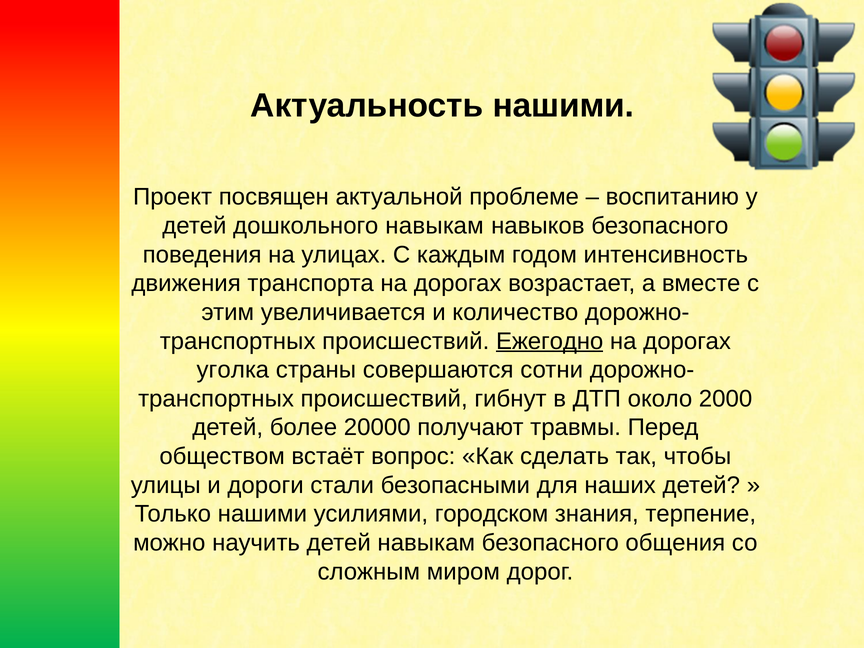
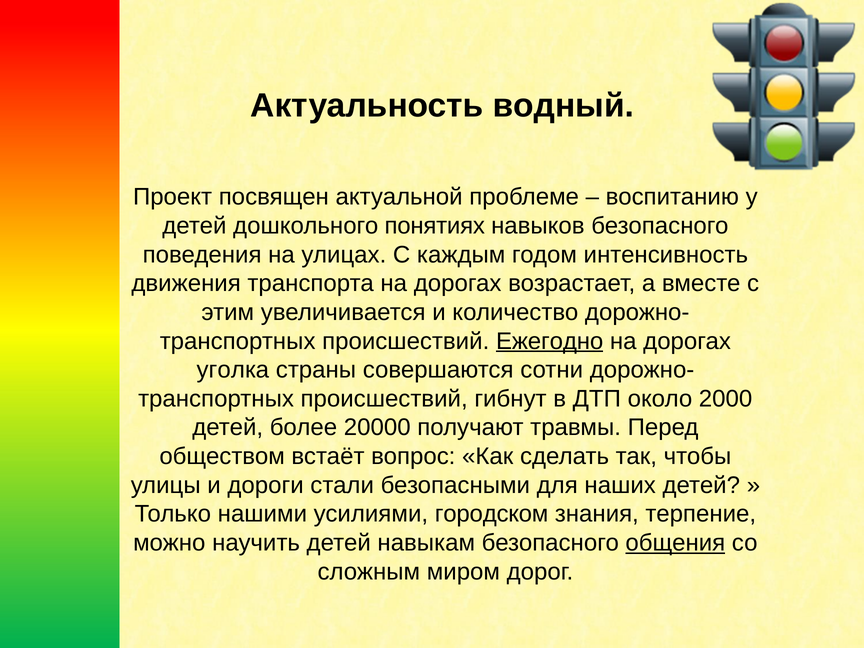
Актуальность нашими: нашими -> водный (563, 106)
дошкольного навыкам: навыкам -> понятиях (435, 226)
общения underline: none -> present (675, 543)
